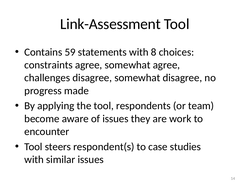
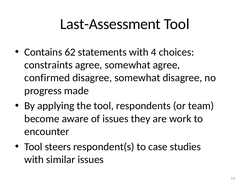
Link-Assessment: Link-Assessment -> Last-Assessment (110, 24)
59: 59 -> 62 (70, 52)
8: 8 -> 4 (154, 52)
challenges: challenges -> confirmed (47, 78)
